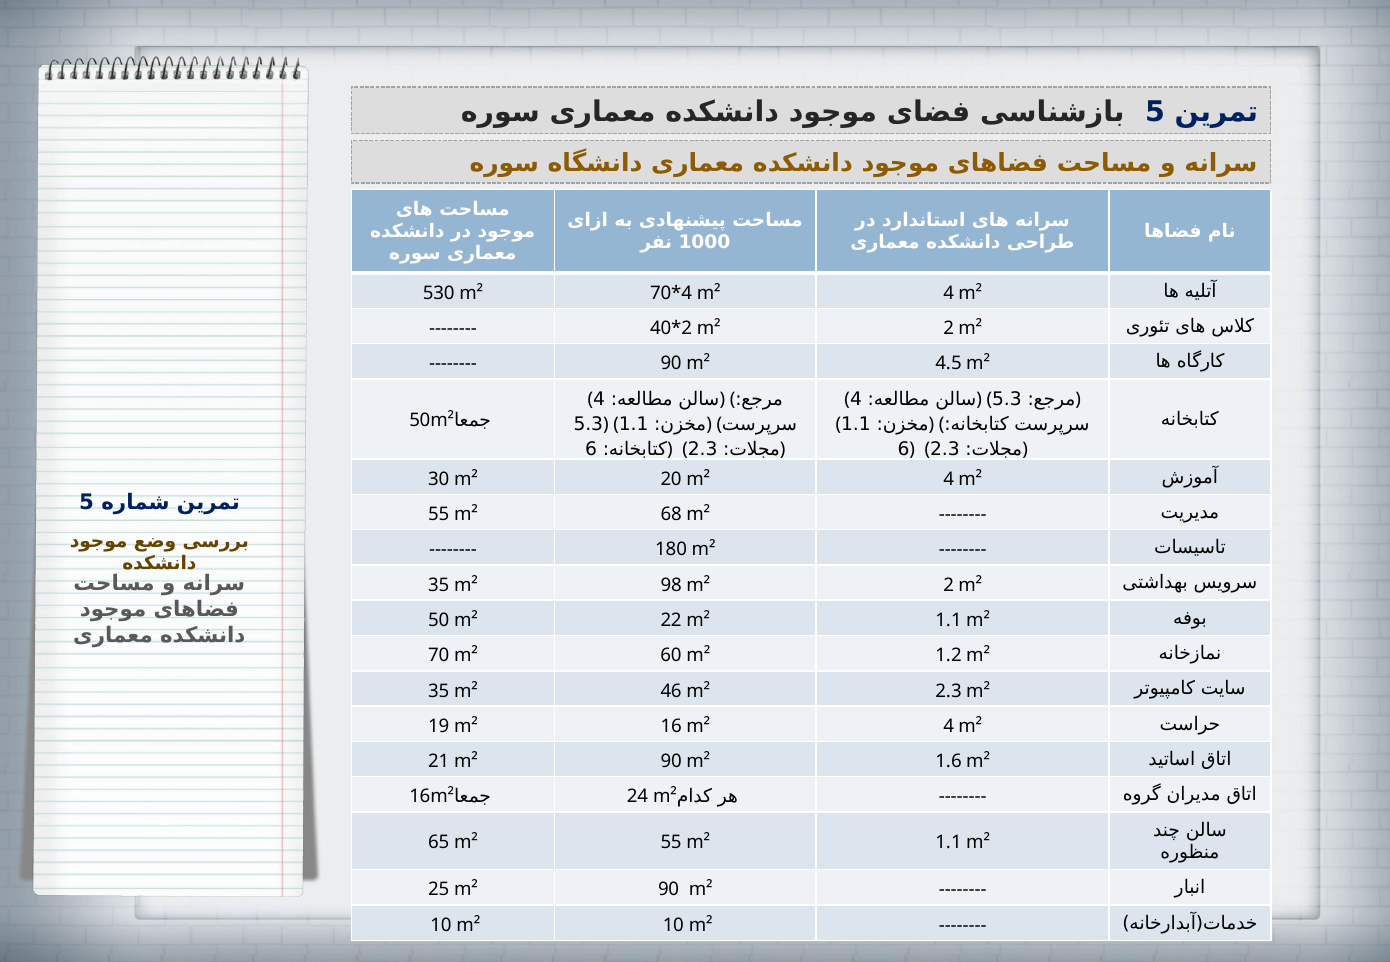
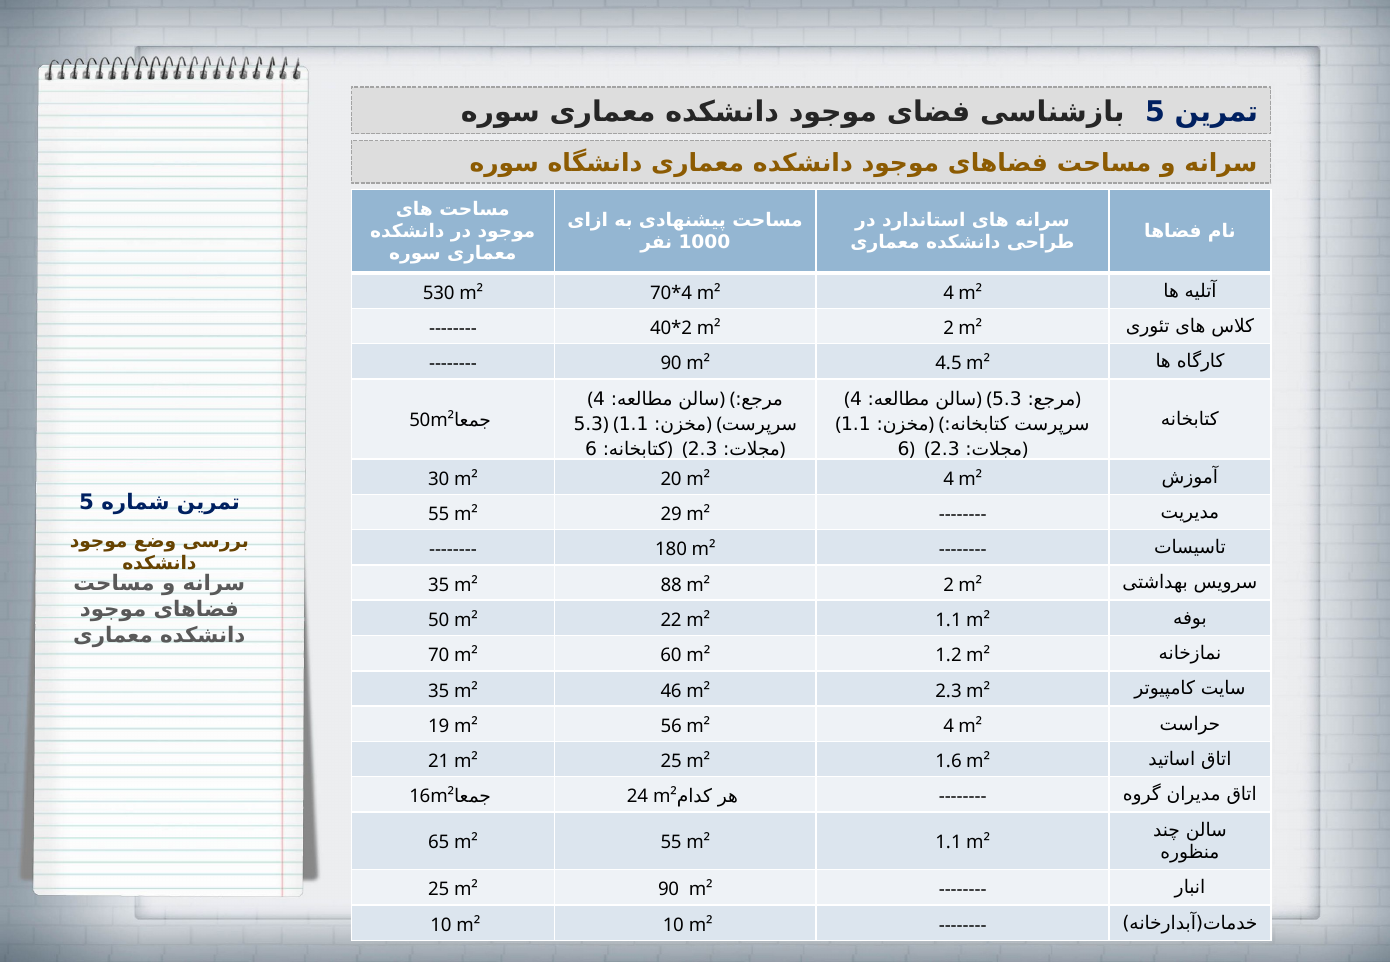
68: 68 -> 29 (671, 515)
98: 98 -> 88 (671, 585)
16: 16 -> 56 (671, 726)
21 m² 90: 90 -> 25 (671, 762)
